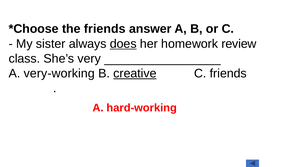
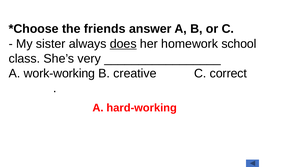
review: review -> school (239, 44)
very-working: very-working -> work-working (59, 73)
creative underline: present -> none (135, 73)
C friends: friends -> correct (228, 73)
